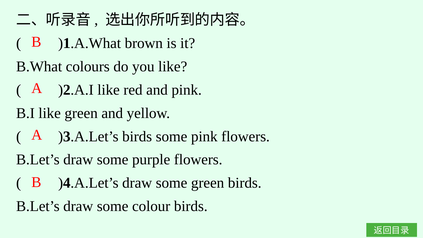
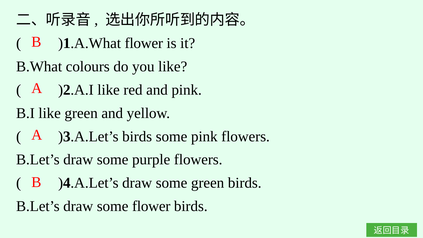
)1.A.What brown: brown -> flower (144, 43)
some colour: colour -> flower (151, 206)
